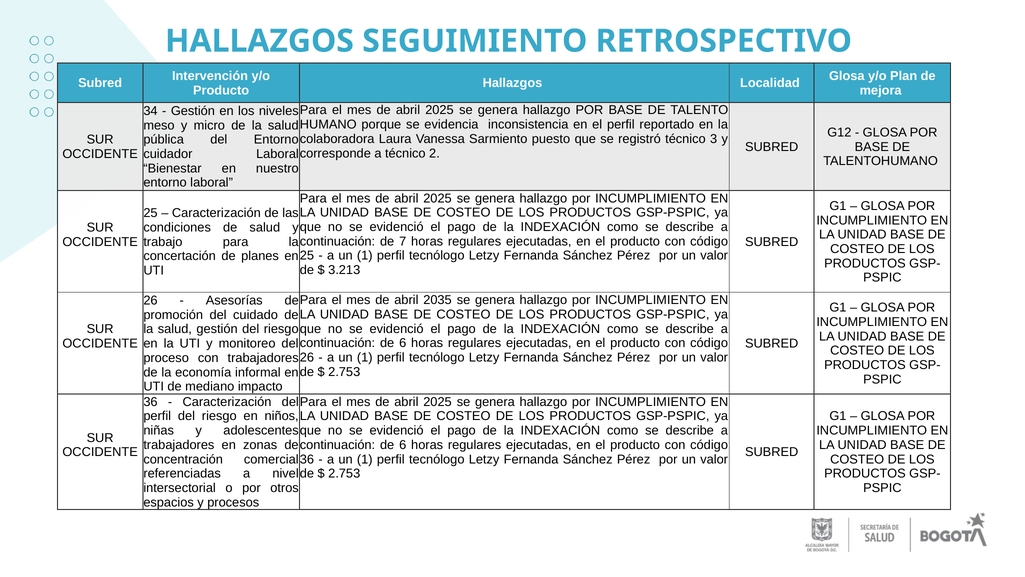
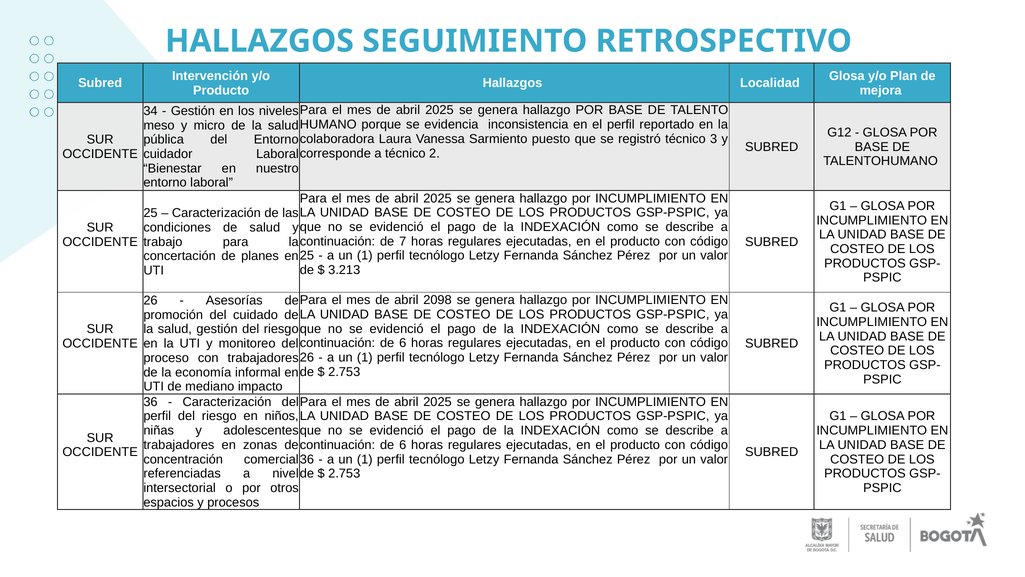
2035: 2035 -> 2098 (438, 300)
